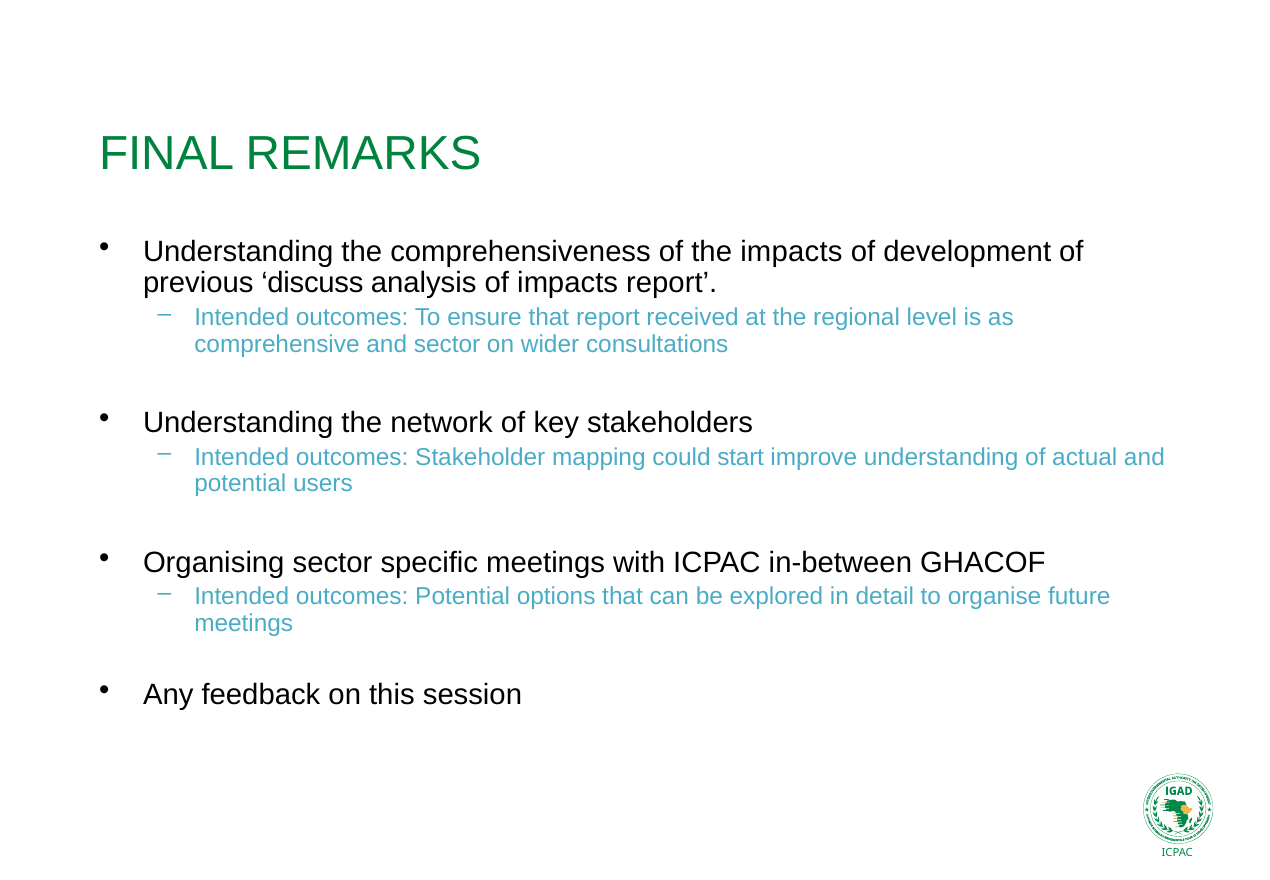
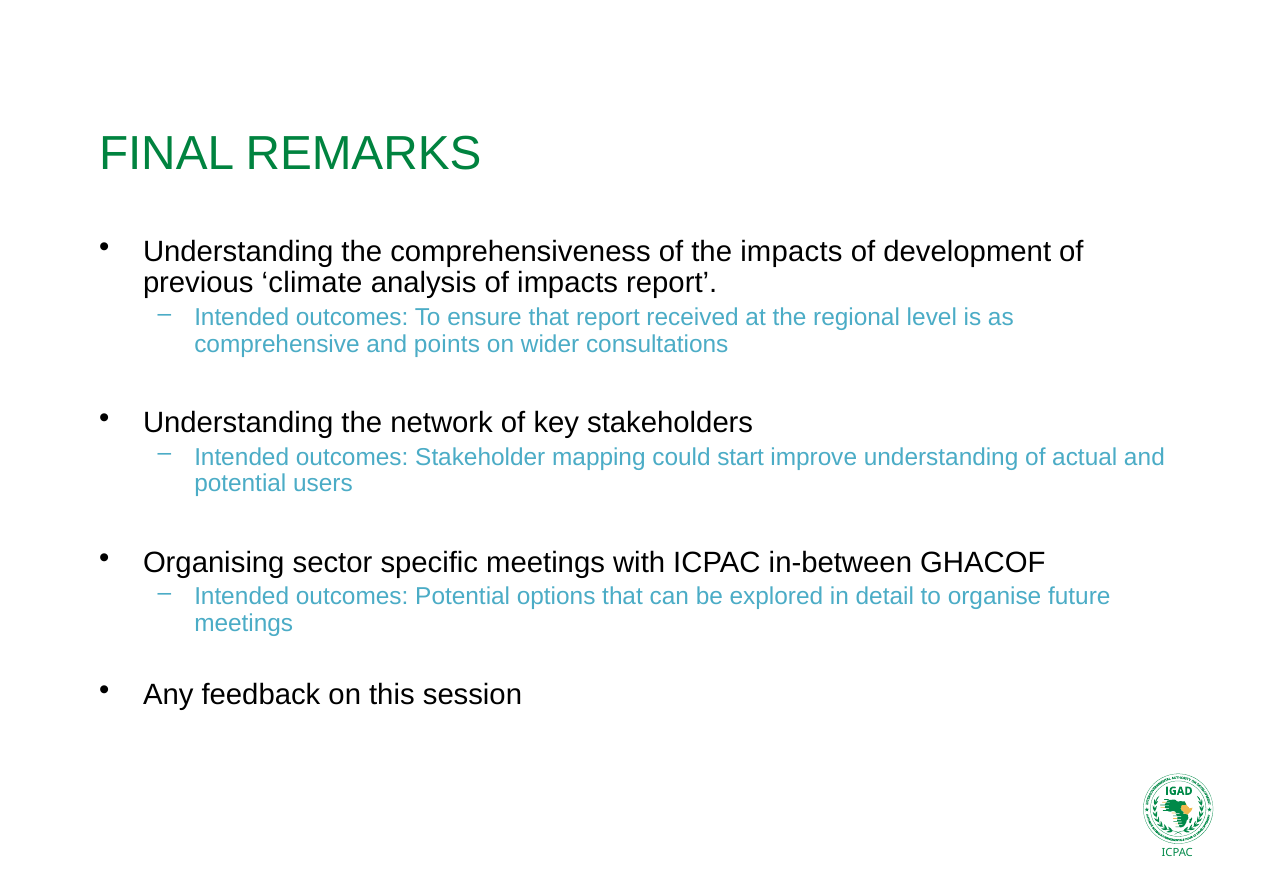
discuss: discuss -> climate (312, 283)
and sector: sector -> points (447, 344)
